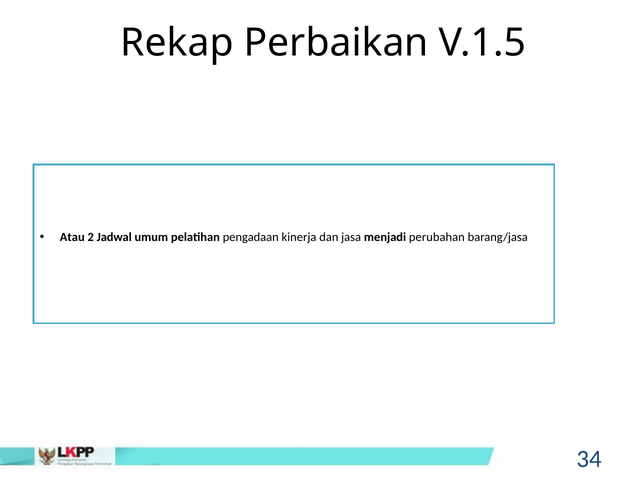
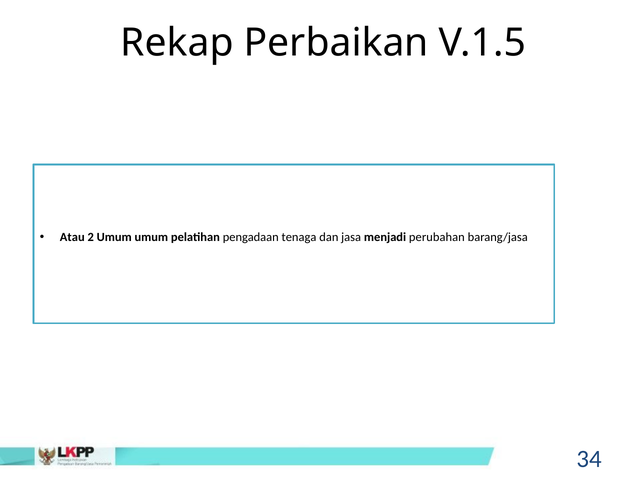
2 Jadwal: Jadwal -> Umum (114, 237)
kinerja: kinerja -> tenaga (299, 237)
